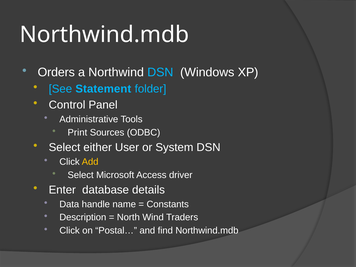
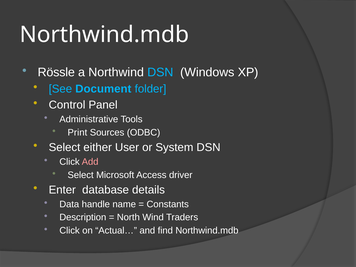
Orders: Orders -> Rössle (56, 72)
Statement: Statement -> Document (103, 89)
Add colour: yellow -> pink (90, 162)
Postal…: Postal… -> Actual… (116, 231)
